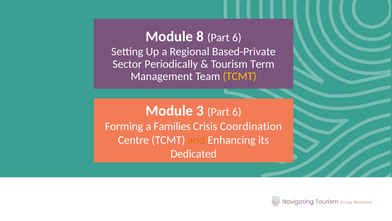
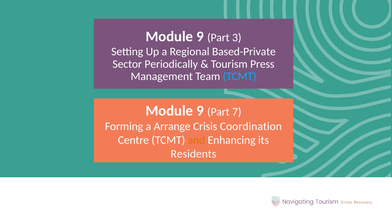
8: 8 -> 9 (200, 36)
6: 6 -> 3 (237, 37)
Term: Term -> Press (262, 64)
TCMT colour: yellow -> light blue (240, 76)
3: 3 -> 9 (200, 111)
6: 6 -> 7 (237, 112)
Families: Families -> Arrange (172, 126)
Dedicated: Dedicated -> Residents (193, 153)
